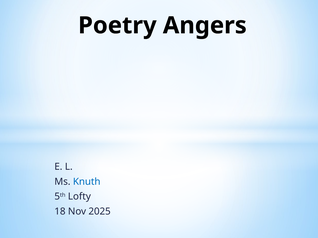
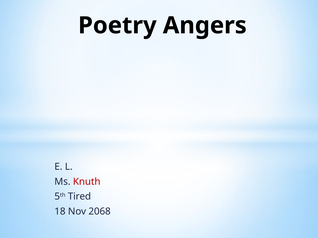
Knuth colour: blue -> red (87, 182)
Lofty: Lofty -> Tired (79, 197)
2025: 2025 -> 2068 (100, 212)
